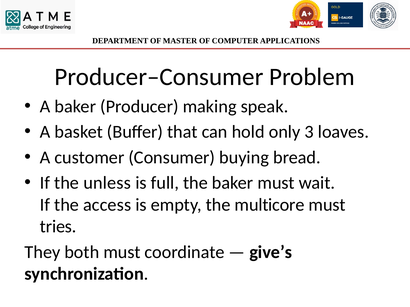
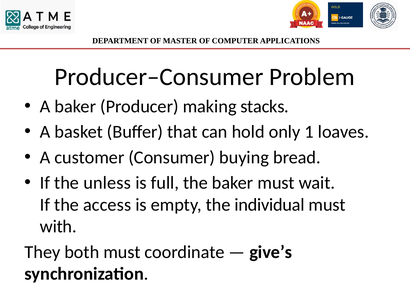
speak: speak -> stacks (265, 107)
3: 3 -> 1 (309, 132)
multicore: multicore -> individual (270, 205)
tries: tries -> with (58, 227)
